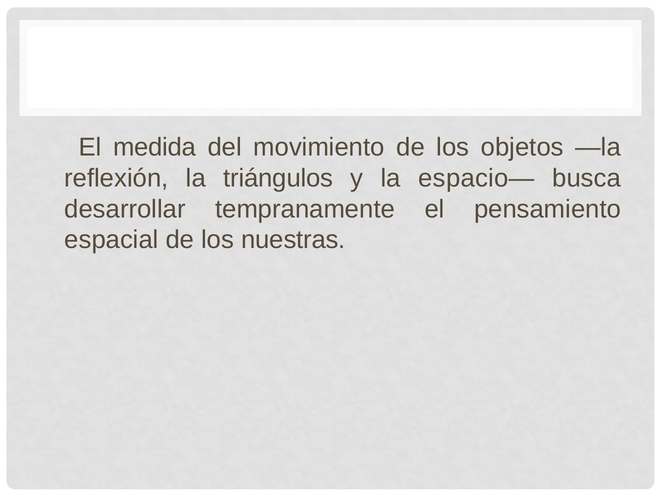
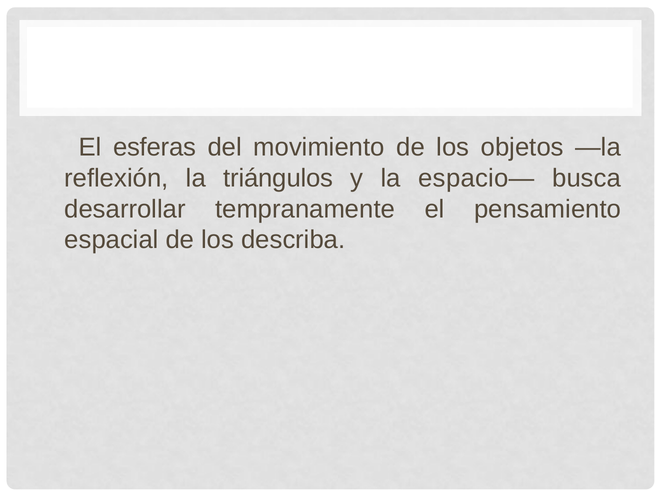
medida: medida -> esferas (155, 147)
nuestras: nuestras -> describa (293, 240)
